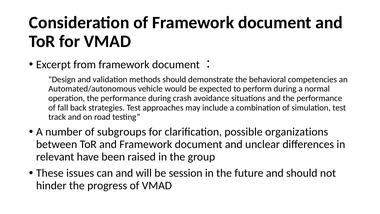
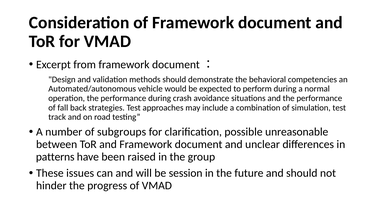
organizations: organizations -> unreasonable (297, 132)
relevant: relevant -> patterns (55, 157)
